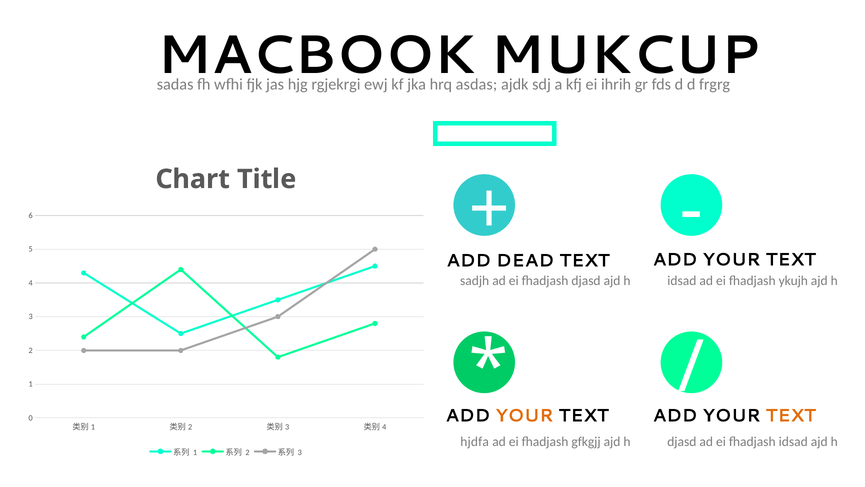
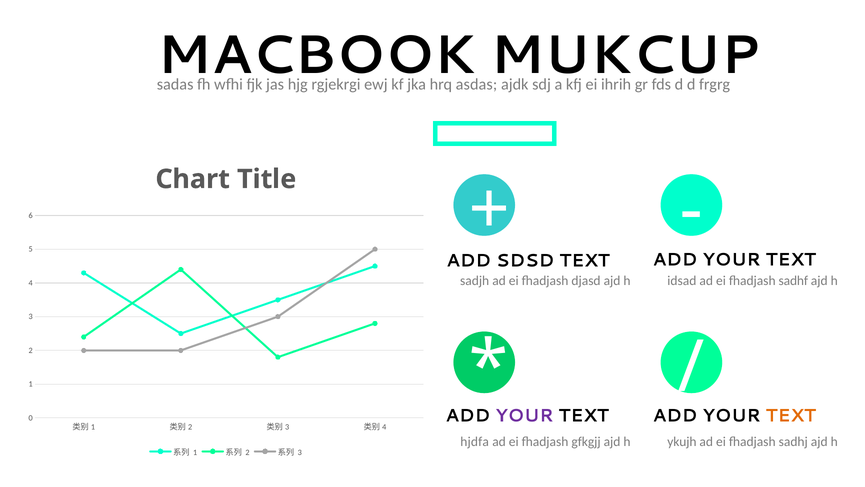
DEAD: DEAD -> SDSD (525, 260)
ykujh: ykujh -> sadhf (793, 280)
YOUR colour: orange -> purple (524, 415)
h djasd: djasd -> ykujh (682, 441)
fhadjash idsad: idsad -> sadhj (793, 441)
